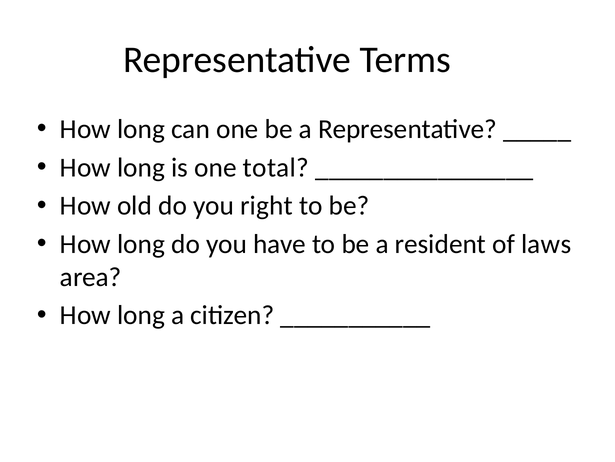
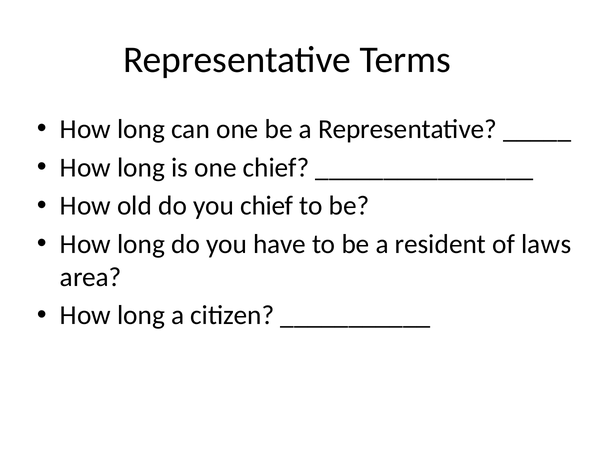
one total: total -> chief (276, 167)
you right: right -> chief (267, 206)
